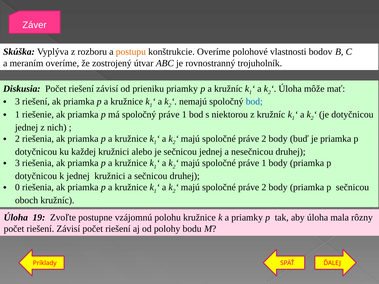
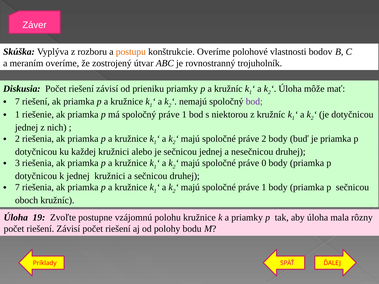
3: 3 -> 7 (17, 102)
bod colour: blue -> purple (254, 102)
spoločné práve 1: 1 -> 0 (264, 163)
0: 0 -> 7 (17, 187)
2: 2 -> 1 (264, 187)
